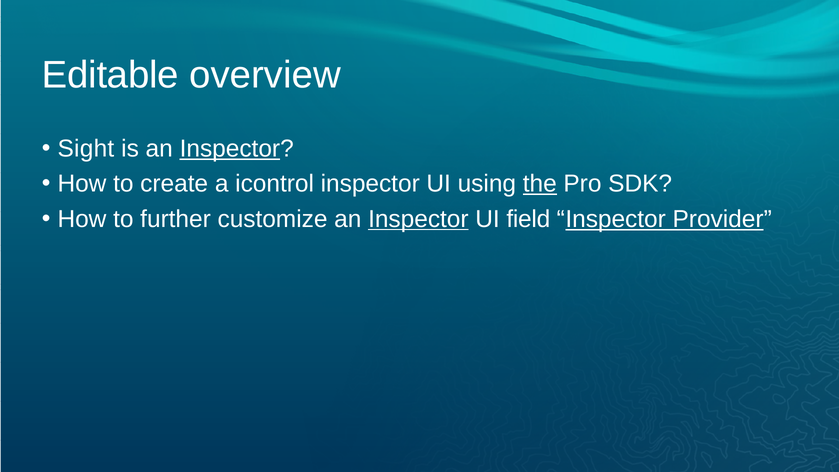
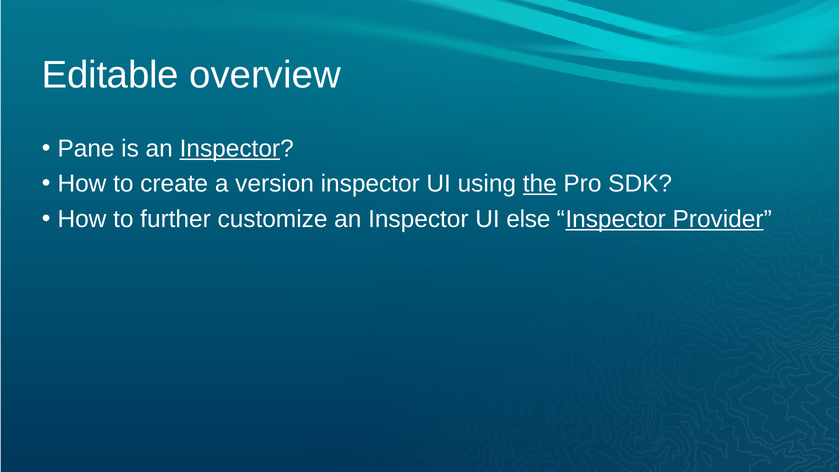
Sight: Sight -> Pane (86, 149)
icontrol: icontrol -> version (275, 184)
Inspector underline: present -> none (418, 219)
field: field -> else (528, 219)
